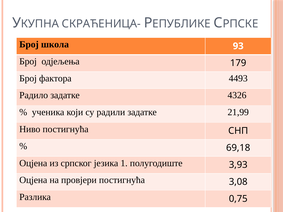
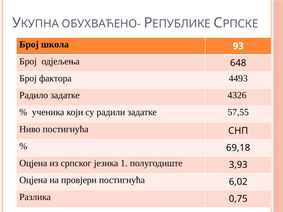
СКРАЋЕНИЦА-: СКРАЋЕНИЦА- -> ОБУХВАЋЕНО- (101, 24)
179: 179 -> 648 (238, 63)
21,99: 21,99 -> 57,55 (238, 112)
3,08: 3,08 -> 6,02 (238, 182)
